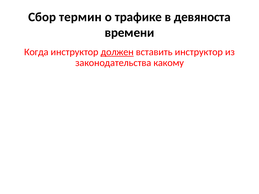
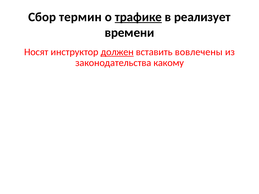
трафике underline: none -> present (138, 17)
девяноста: девяноста -> реализует (202, 17)
Когда: Когда -> Носят (36, 52)
вставить инструктор: инструктор -> вовлечены (199, 52)
